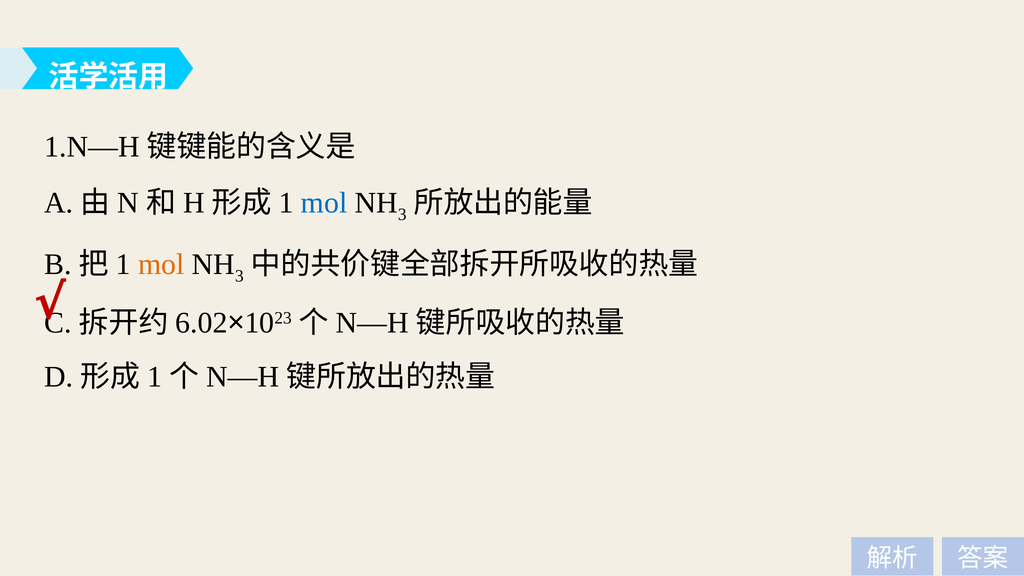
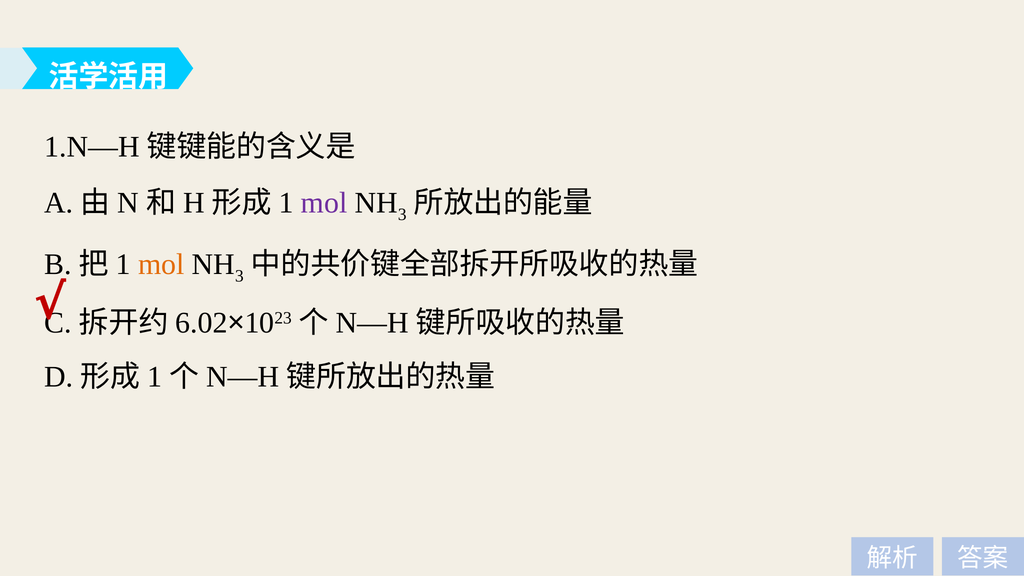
mol colour: blue -> purple (324, 203)
